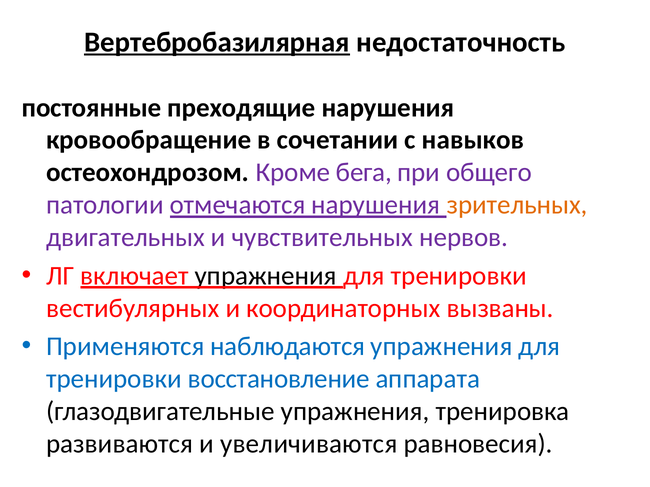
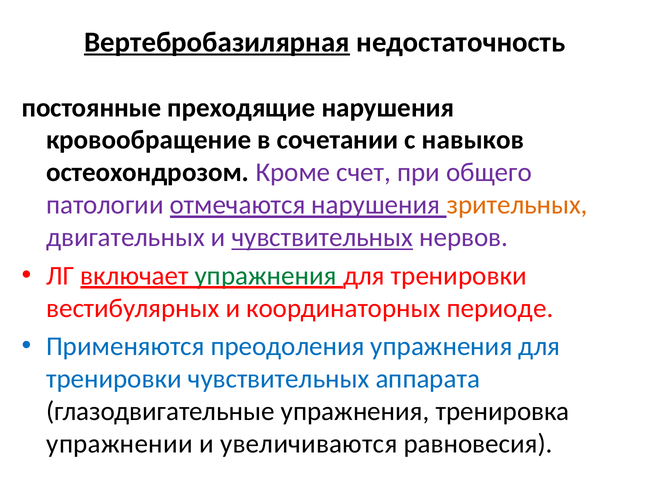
бега: бега -> счет (364, 173)
чувствительных underline: none -> present (322, 238)
упражнения colour: black -> green (266, 276)
вызваны: вызваны -> периоде (500, 308)
наблюдаются: наблюдаются -> преодоления (288, 347)
тренировки восстановление: восстановление -> чувствительных (279, 379)
развиваются: развиваются -> упражнении (120, 444)
